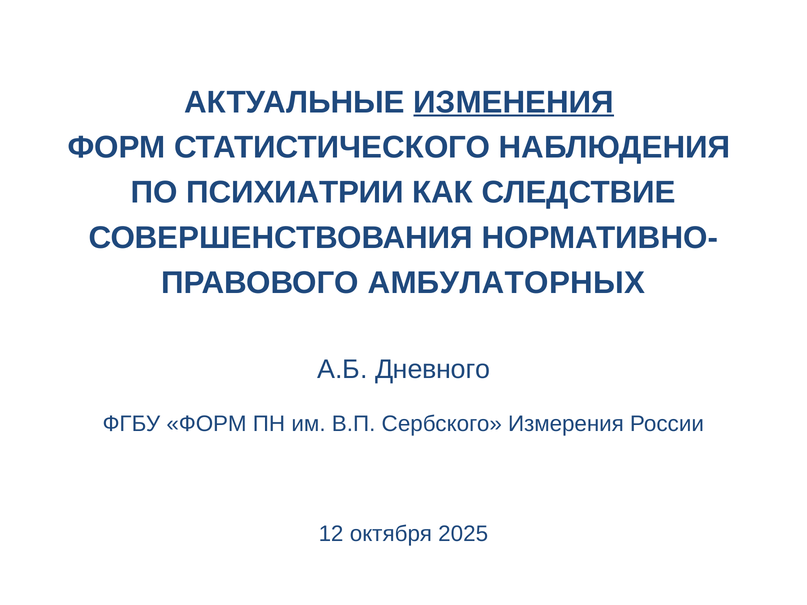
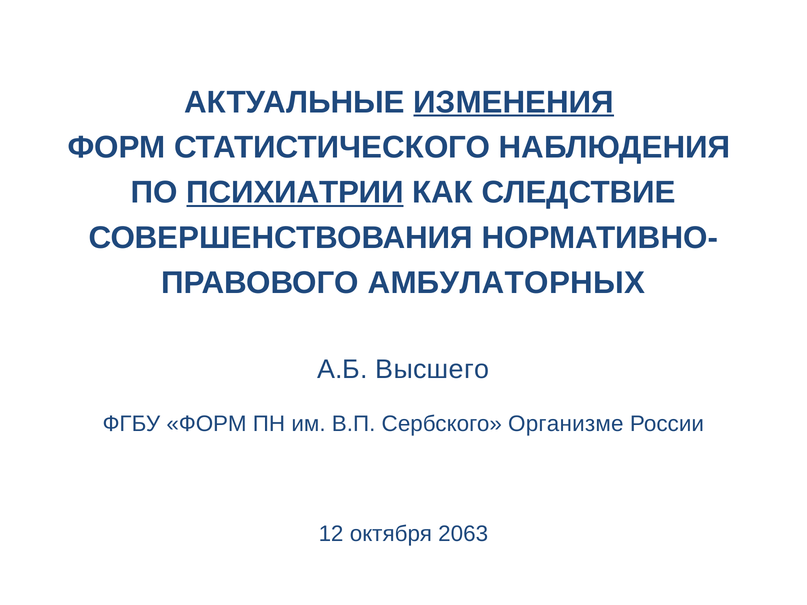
ПСИХИАТРИИ underline: none -> present (295, 193)
Дневного: Дневного -> Высшего (432, 369)
Измерения: Измерения -> Организме (566, 424)
2025: 2025 -> 2063 (463, 534)
